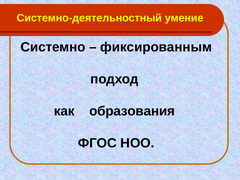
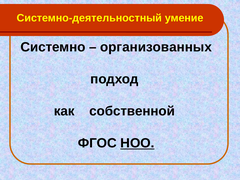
фиксированным: фиксированным -> организованных (156, 47)
образования: образования -> собственной (132, 111)
НОО underline: none -> present (137, 143)
